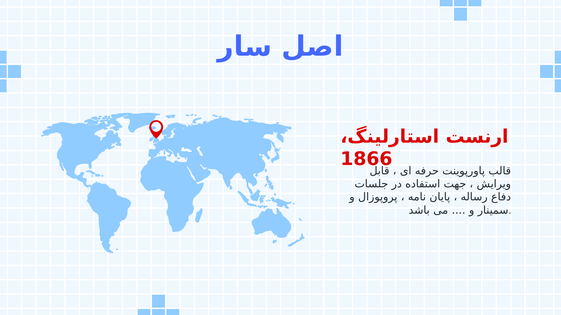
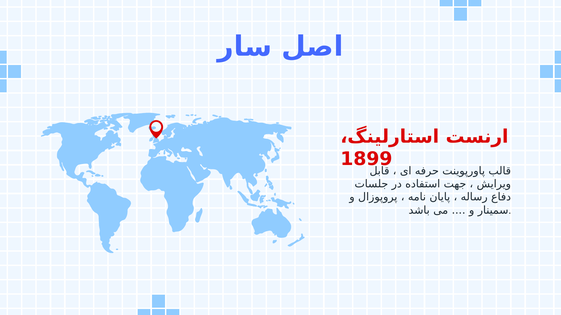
1866: 1866 -> 1899 (367, 159)
